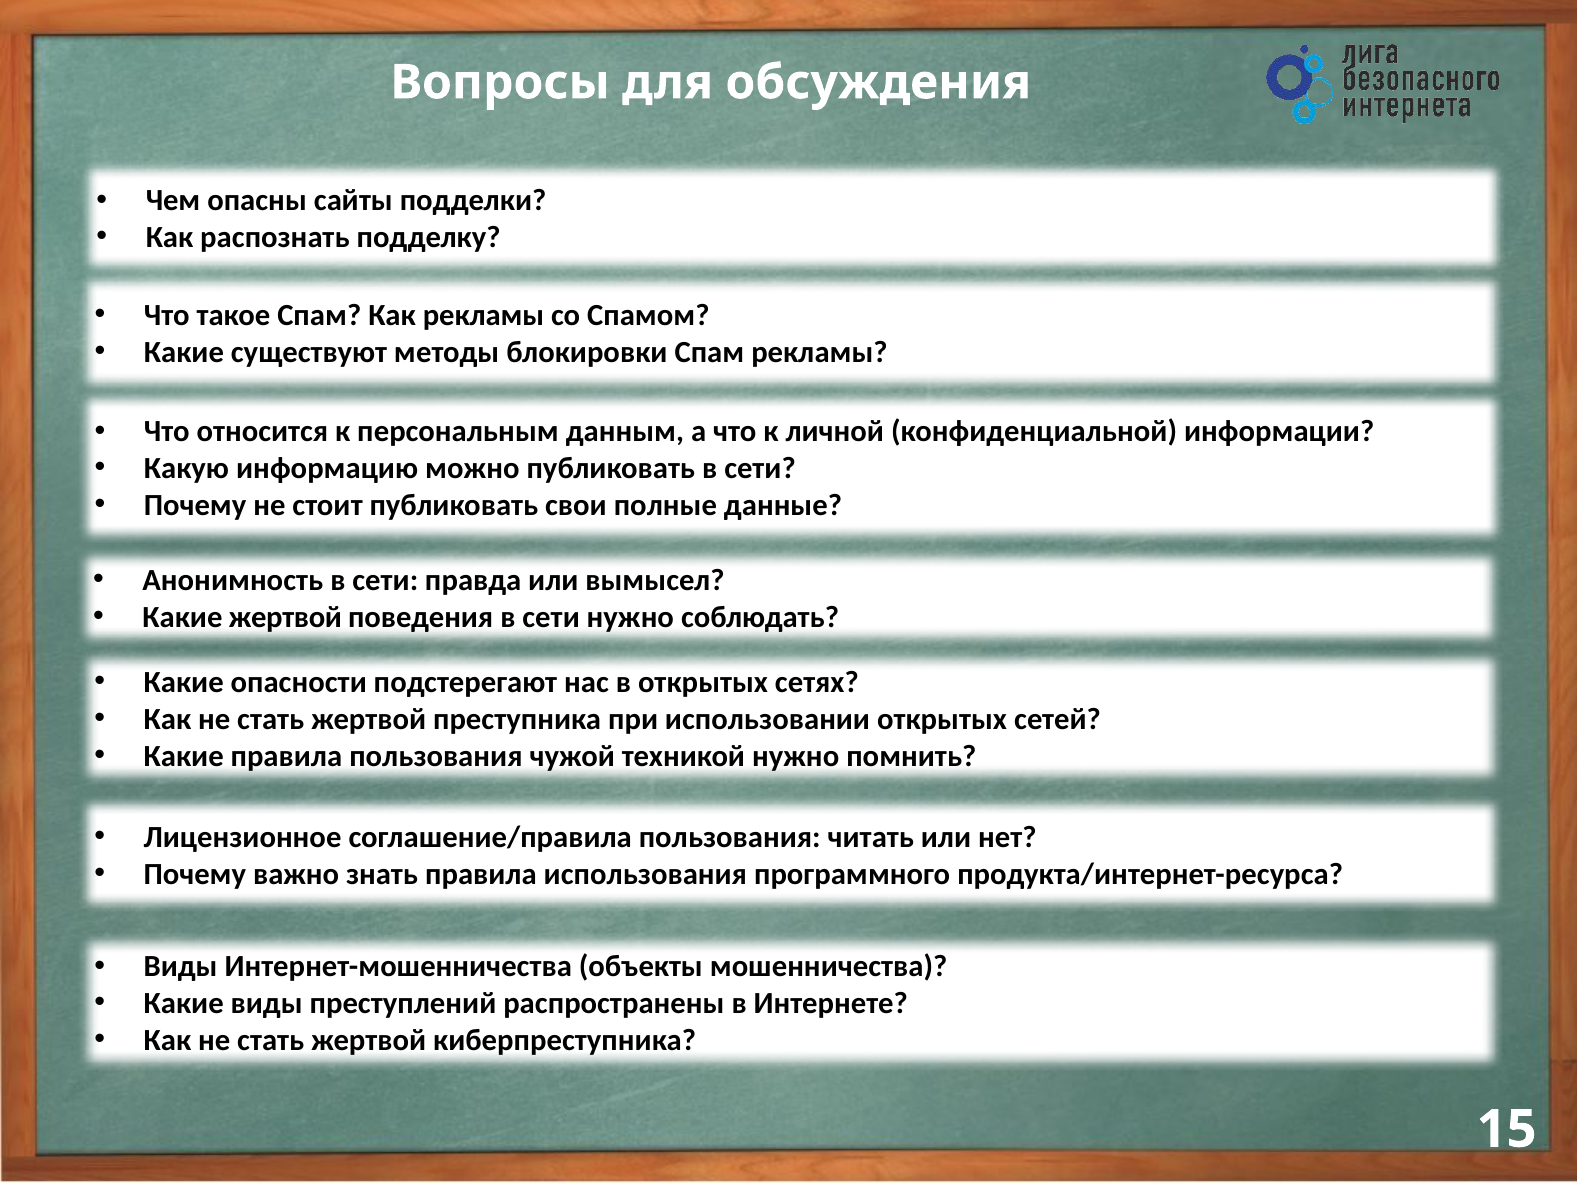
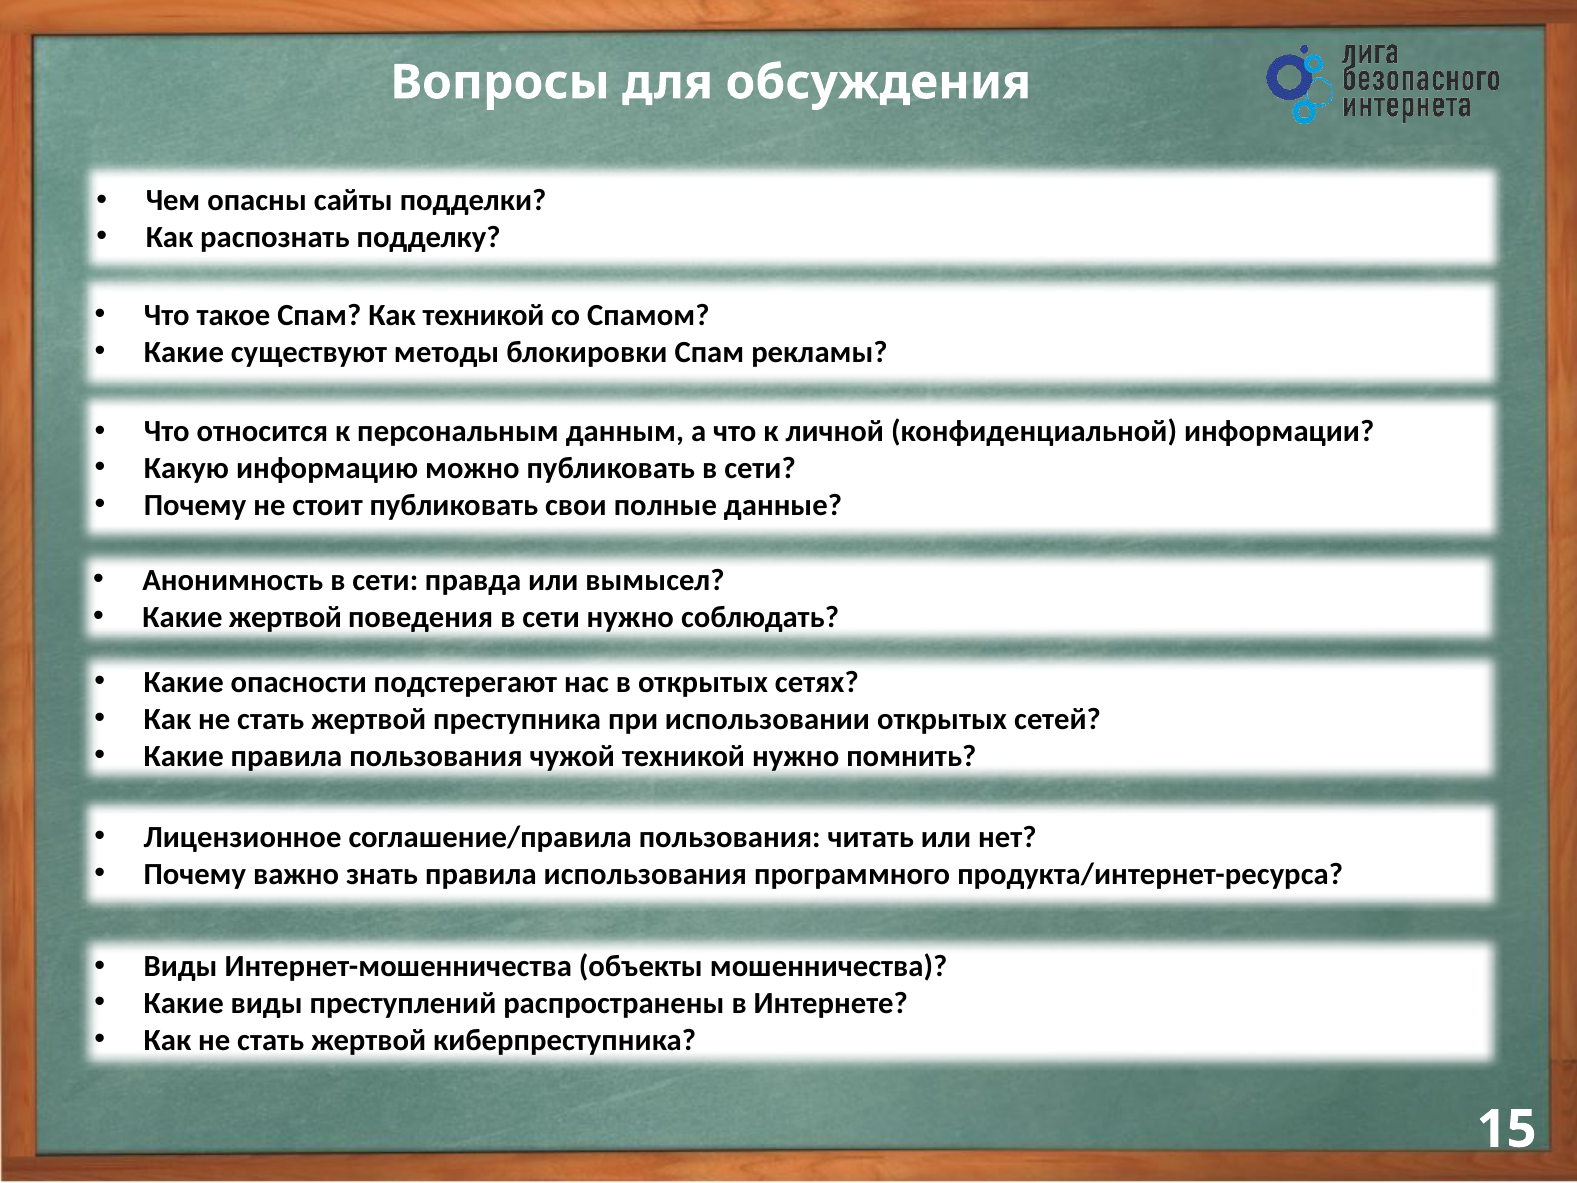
Как рекламы: рекламы -> техникой (484, 315)
